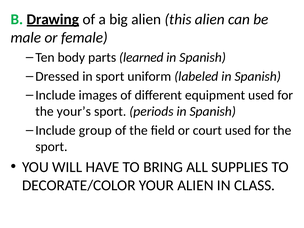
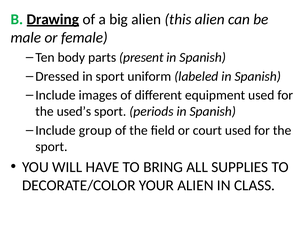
learned: learned -> present (141, 57)
your’s: your’s -> used’s (74, 111)
